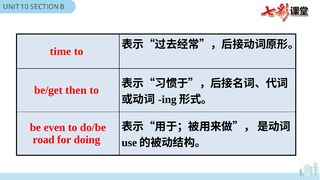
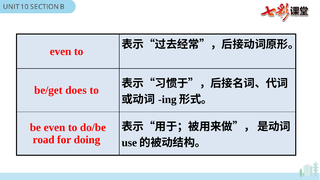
time: time -> even (61, 51)
then: then -> does (76, 90)
